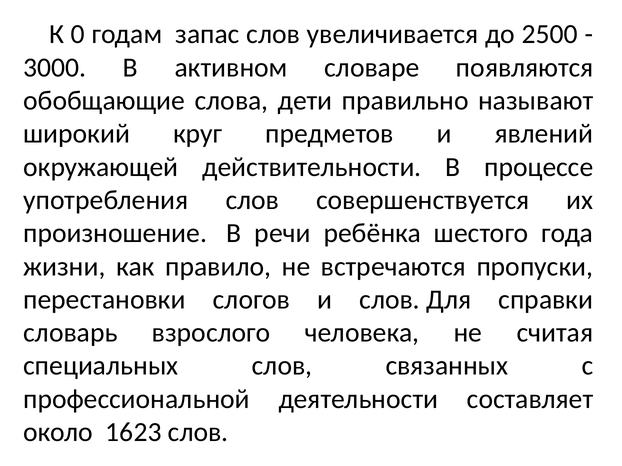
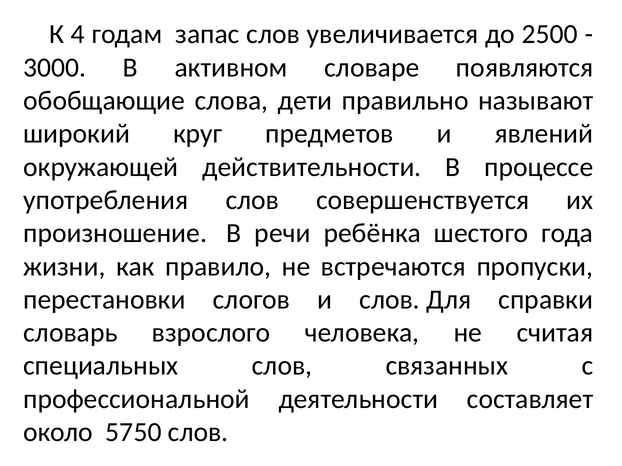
0: 0 -> 4 (78, 34)
1623: 1623 -> 5750 (133, 433)
